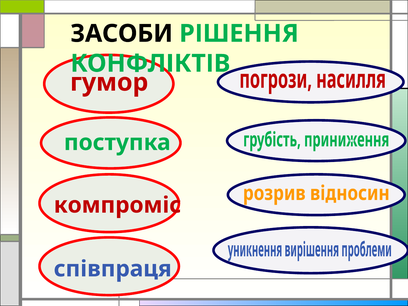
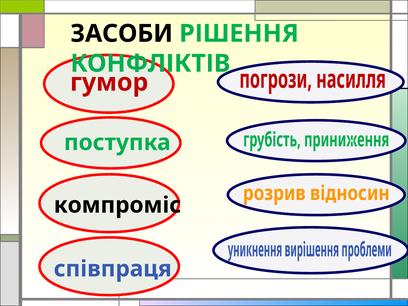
компроміс colour: red -> black (117, 205)
